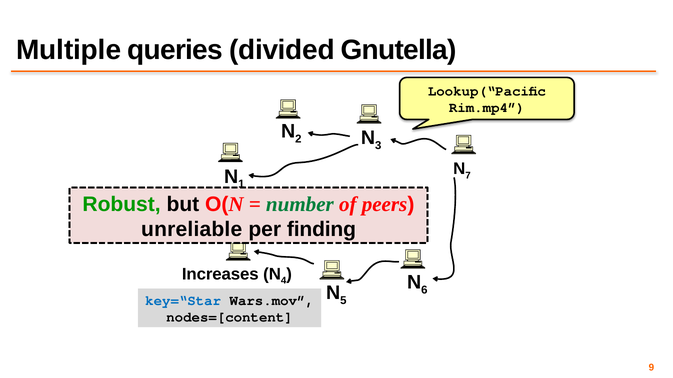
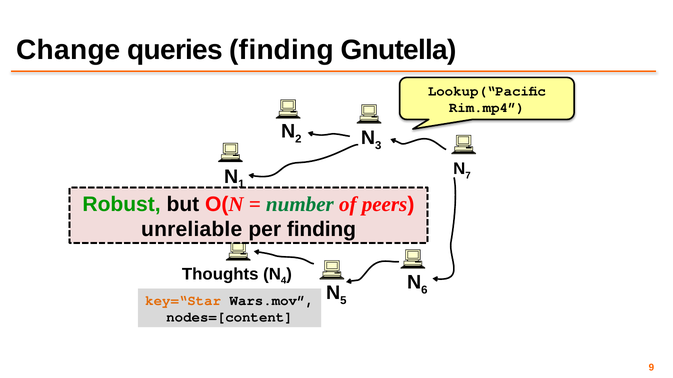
Multiple: Multiple -> Change (69, 50)
queries divided: divided -> finding (282, 50)
Increases: Increases -> Thoughts (220, 275)
key=“Star colour: blue -> orange (183, 301)
